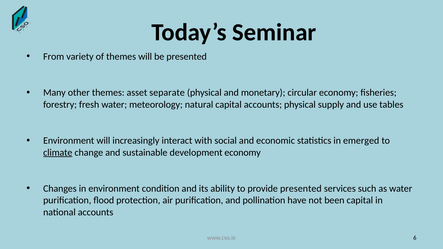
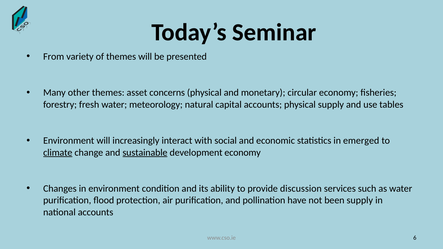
separate: separate -> concerns (167, 93)
sustainable underline: none -> present (145, 153)
provide presented: presented -> discussion (301, 189)
been capital: capital -> supply (360, 200)
